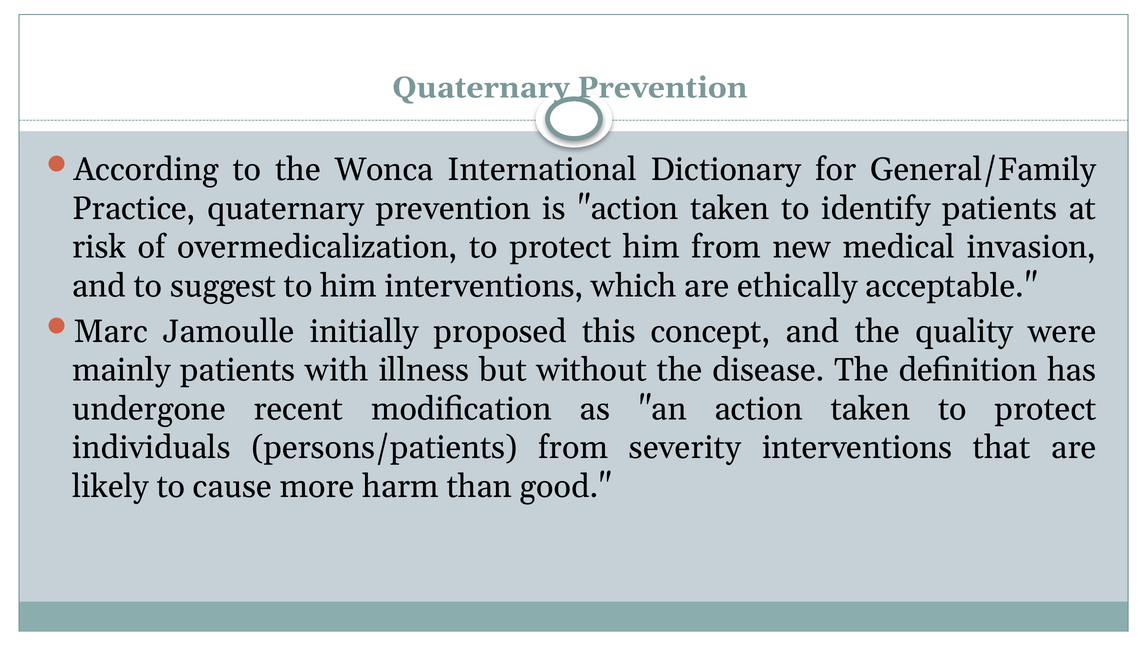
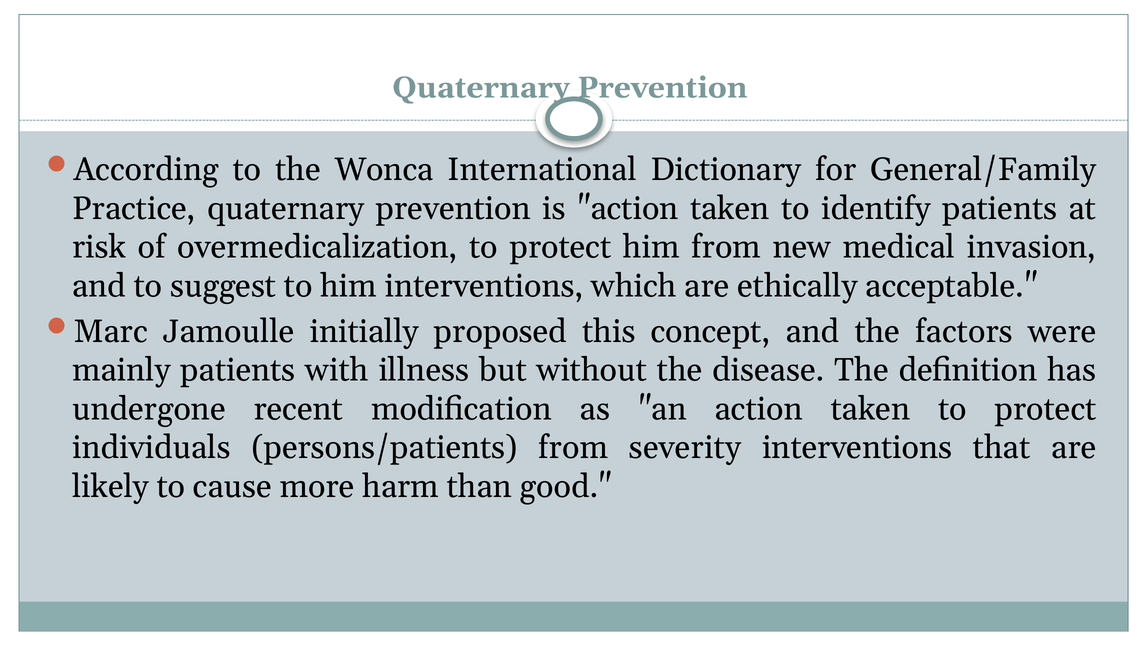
quality: quality -> factors (964, 331)
